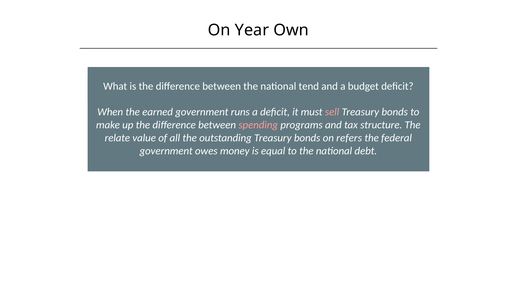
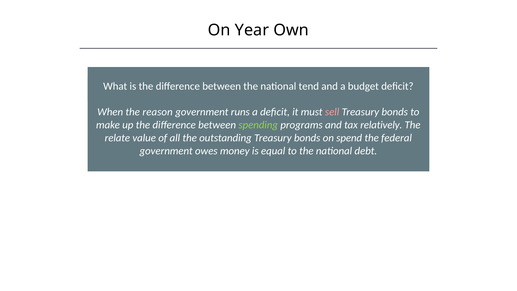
earned: earned -> reason (158, 112)
spending colour: pink -> light green (258, 125)
structure: structure -> relatively (381, 125)
refers: refers -> spend (349, 138)
